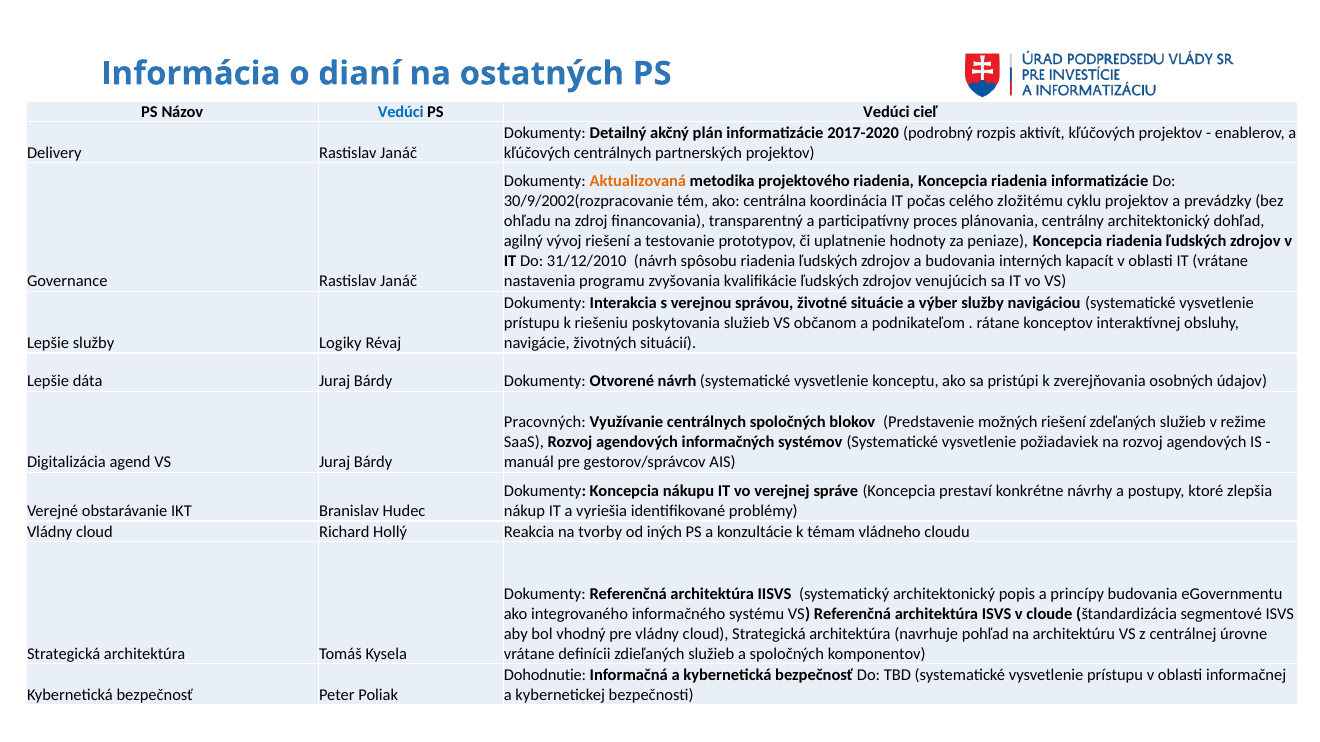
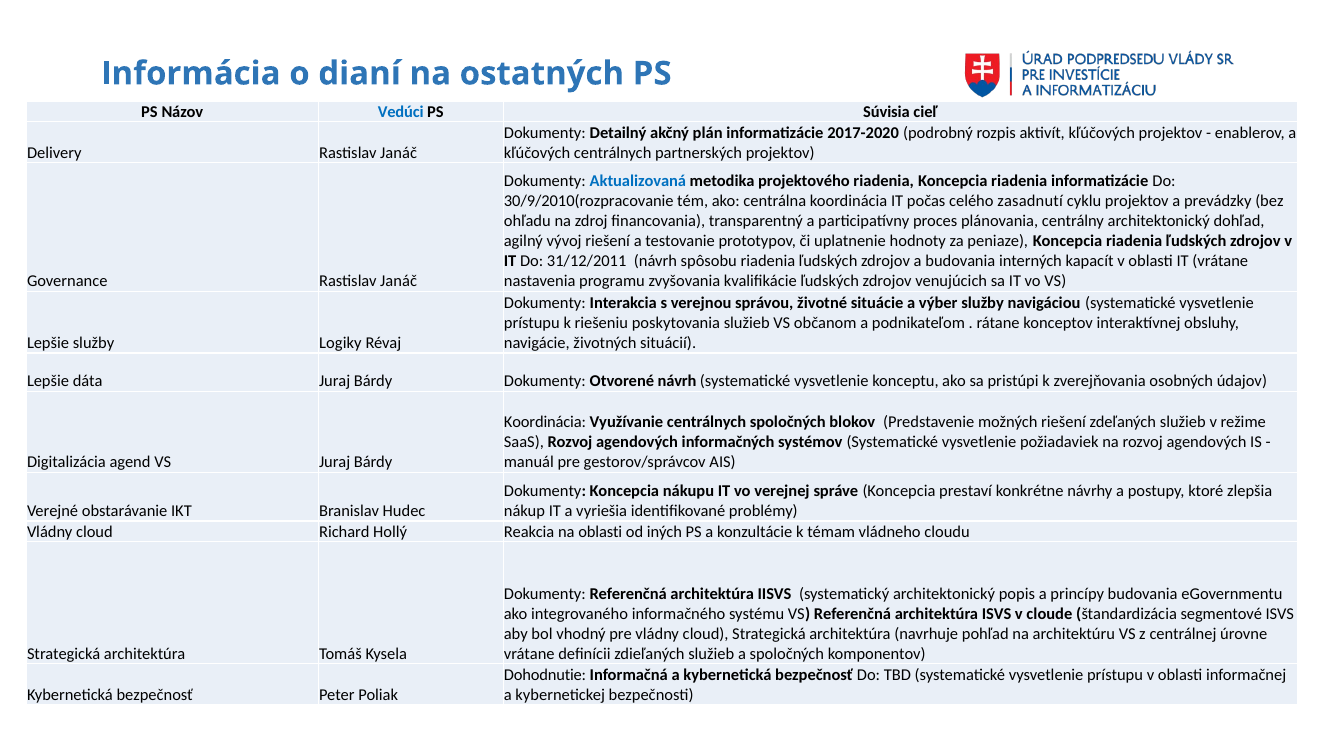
PS Vedúci: Vedúci -> Súvisia (886, 112)
Aktualizovaná colour: orange -> blue (638, 181)
30/9/2002(rozpracovanie: 30/9/2002(rozpracovanie -> 30/9/2010(rozpracovanie (589, 201)
zložitému: zložitému -> zasadnutí (1030, 201)
31/12/2010: 31/12/2010 -> 31/12/2011 (587, 261)
Pracovných: Pracovných -> Koordinácia (545, 423)
na tvorby: tvorby -> oblasti (600, 532)
